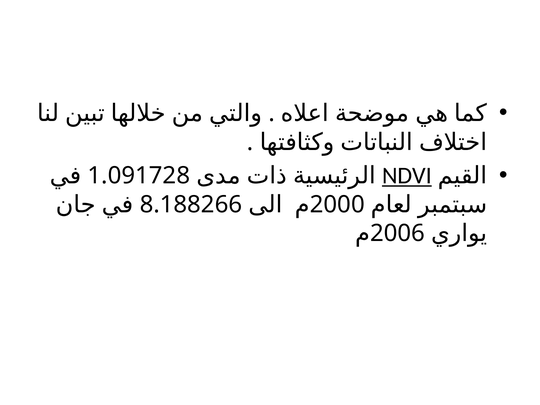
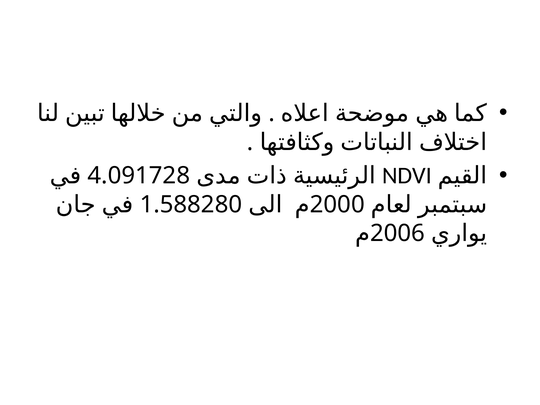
NDVI underline: present -> none (407, 176)
1.091728: 1.091728 -> 4.091728 (139, 176)
8.188266: 8.188266 -> 1.588280 (191, 205)
